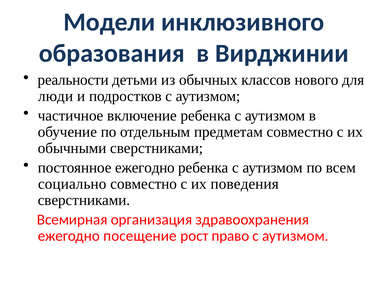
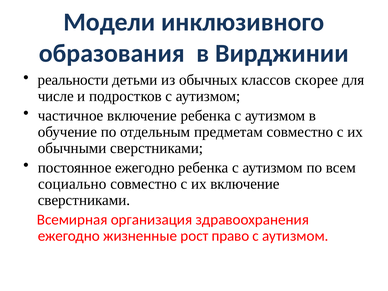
нового: нового -> скорее (316, 80)
люди: люди -> числе (56, 96)
их поведения: поведения -> включение (245, 184)
посещение: посещение -> жизненные (140, 236)
